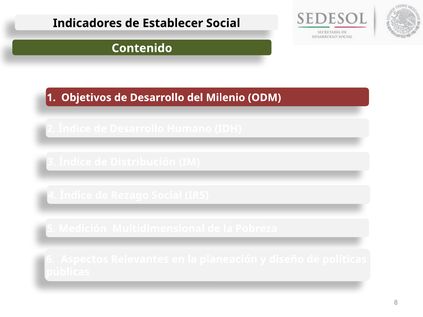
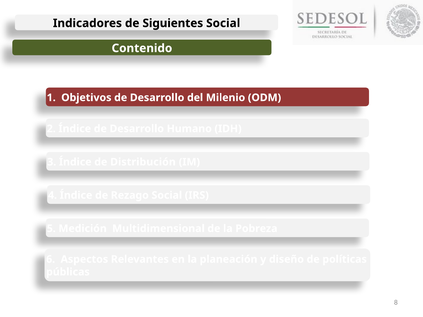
Establecer: Establecer -> Siguientes (173, 23)
